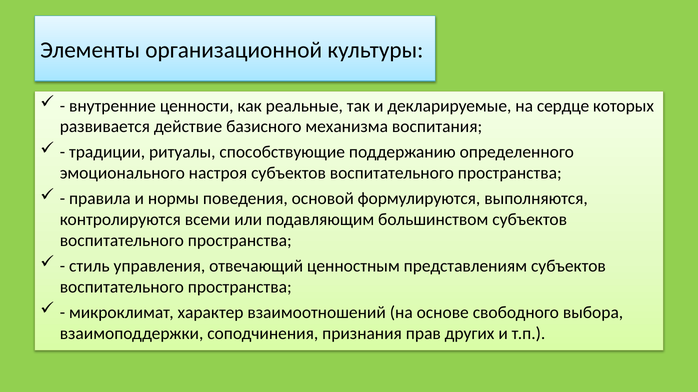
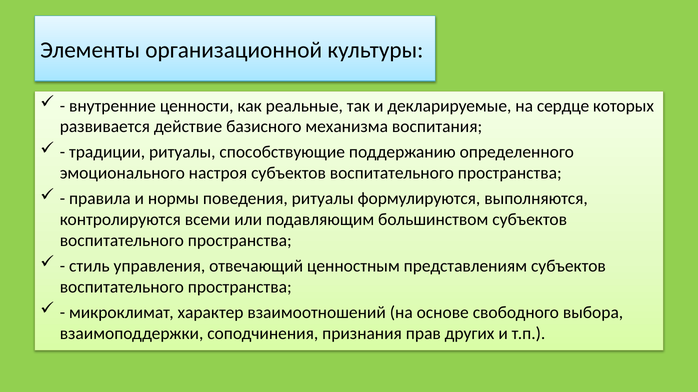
поведения основой: основой -> ритуалы (323, 199)
